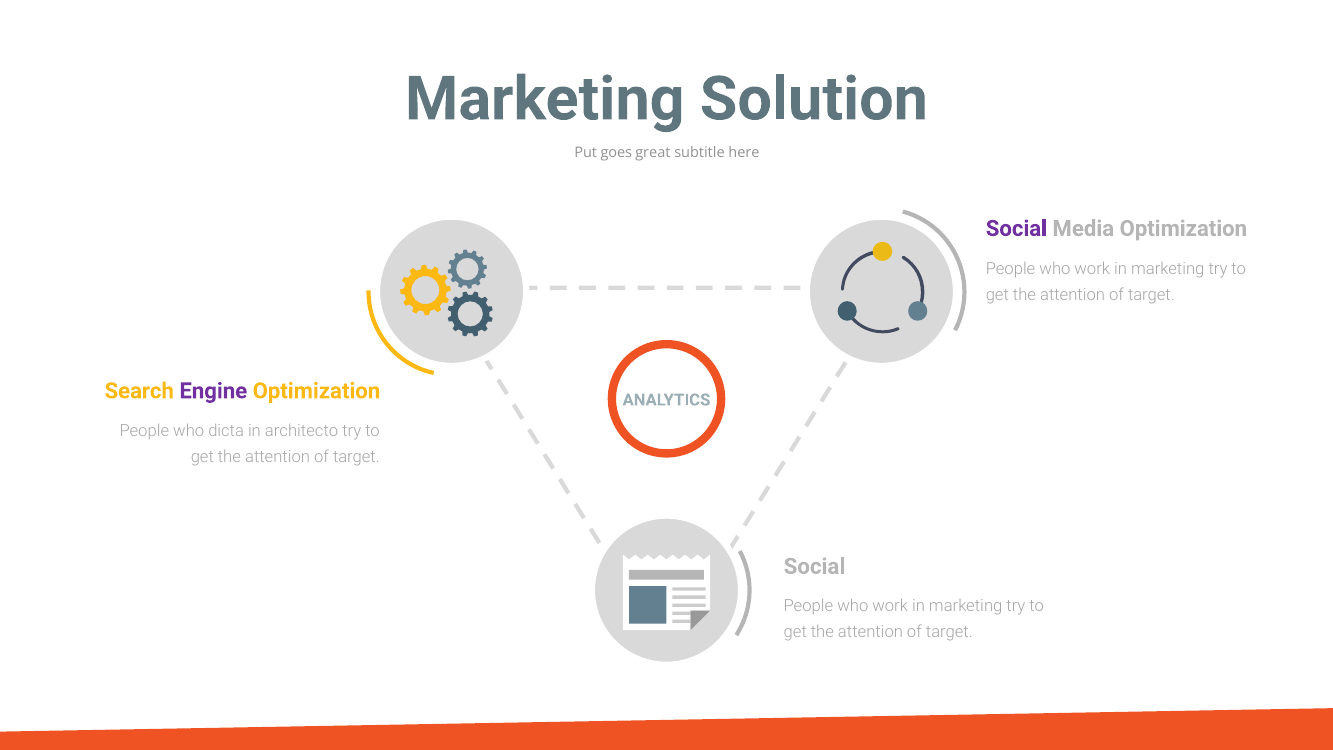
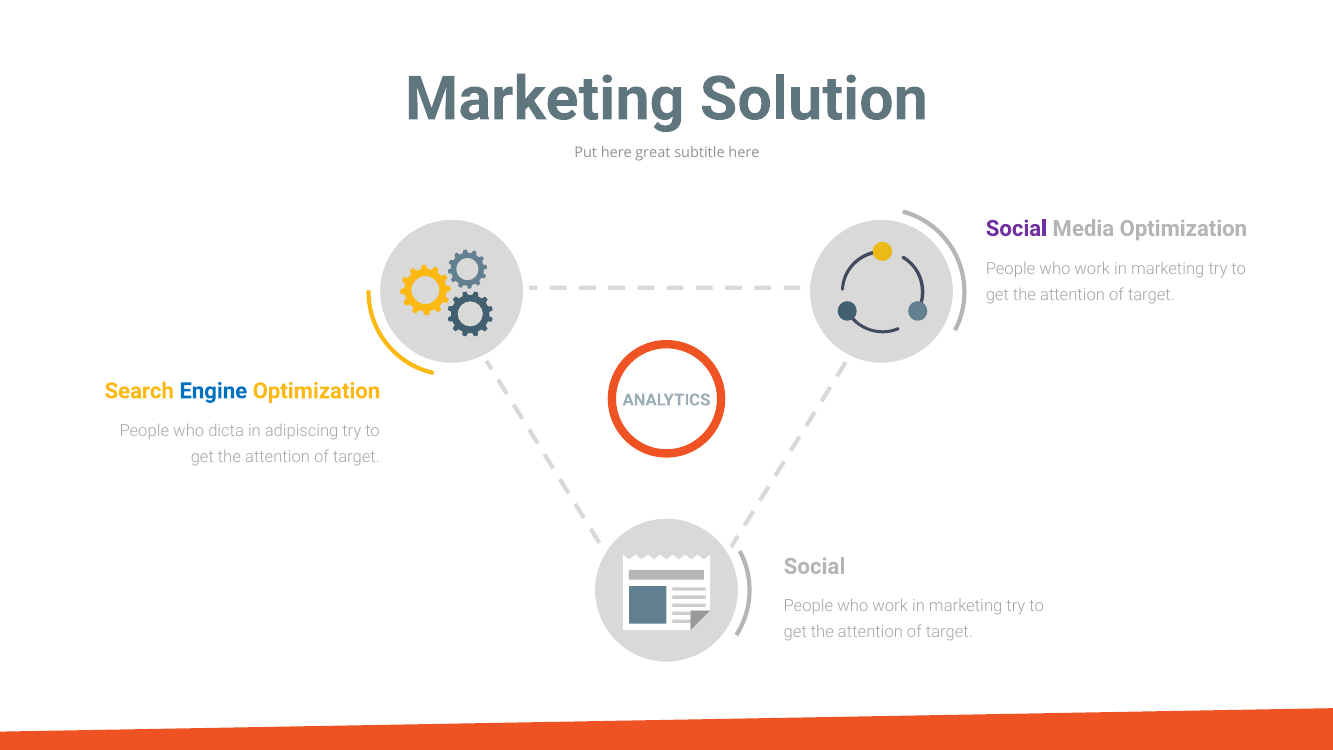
Put goes: goes -> here (616, 152)
Engine colour: purple -> blue (213, 391)
architecto: architecto -> adipiscing (302, 431)
